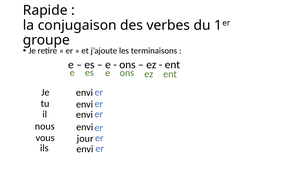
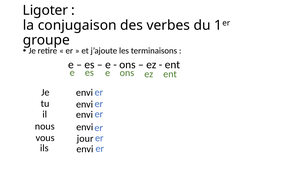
Rapide: Rapide -> Ligoter (45, 10)
